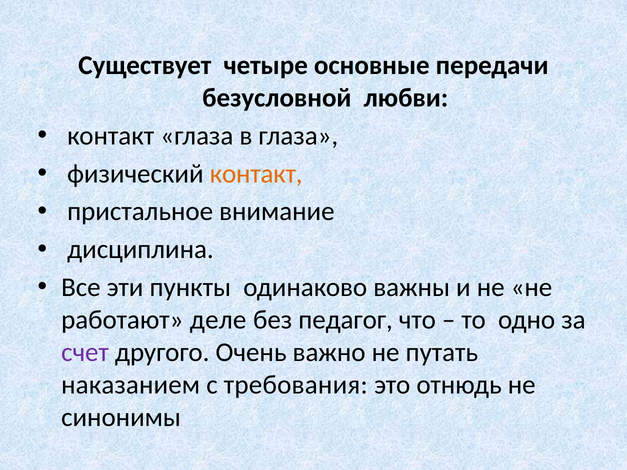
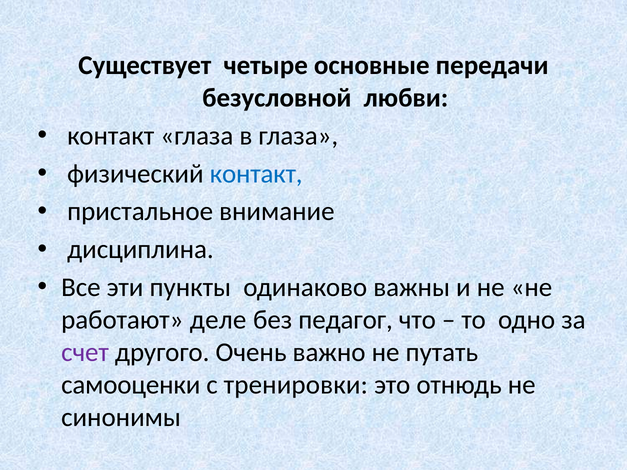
контакт colour: orange -> blue (256, 174)
наказанием: наказанием -> самооценки (131, 385)
требования: требования -> тренировки (296, 385)
